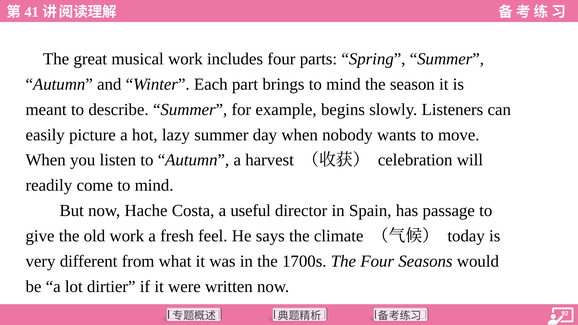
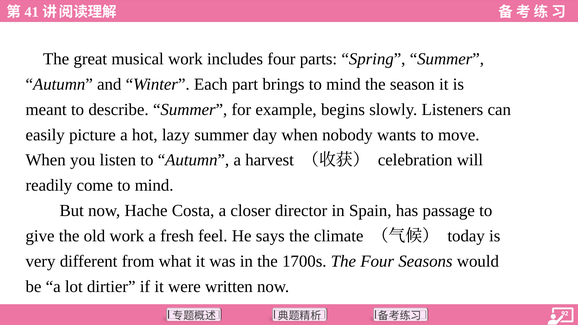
useful: useful -> closer (251, 211)
